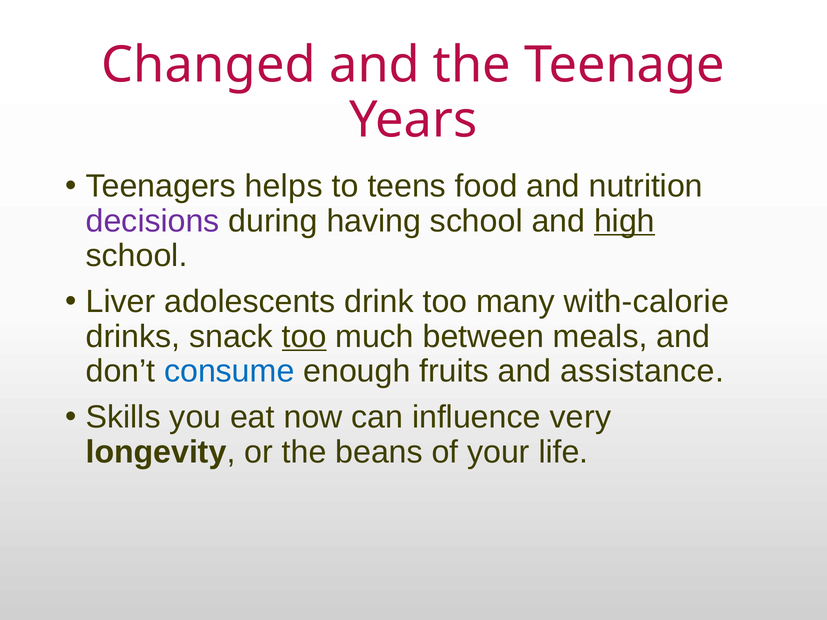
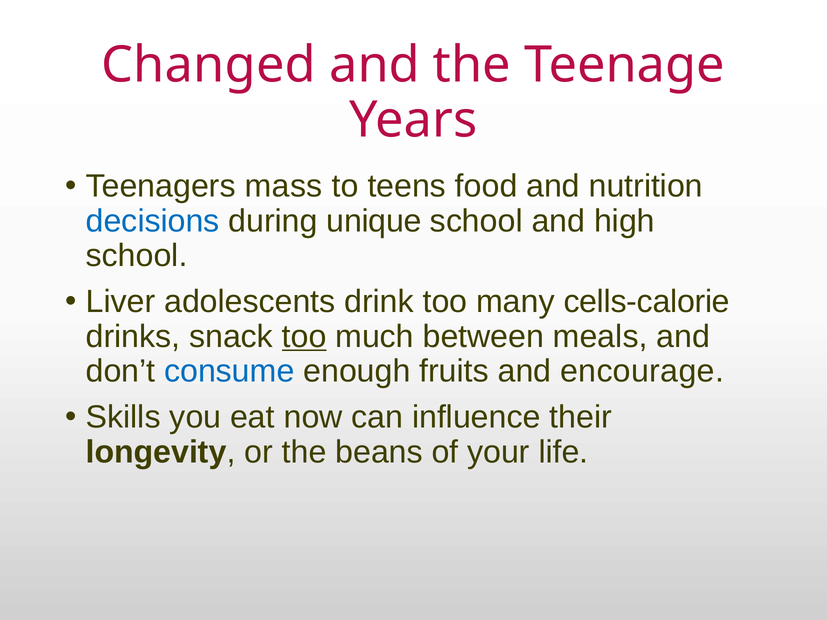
helps: helps -> mass (284, 186)
decisions colour: purple -> blue (153, 221)
having: having -> unique (374, 221)
high underline: present -> none (624, 221)
with-calorie: with-calorie -> cells-calorie (647, 302)
assistance: assistance -> encourage (642, 371)
very: very -> their (581, 417)
